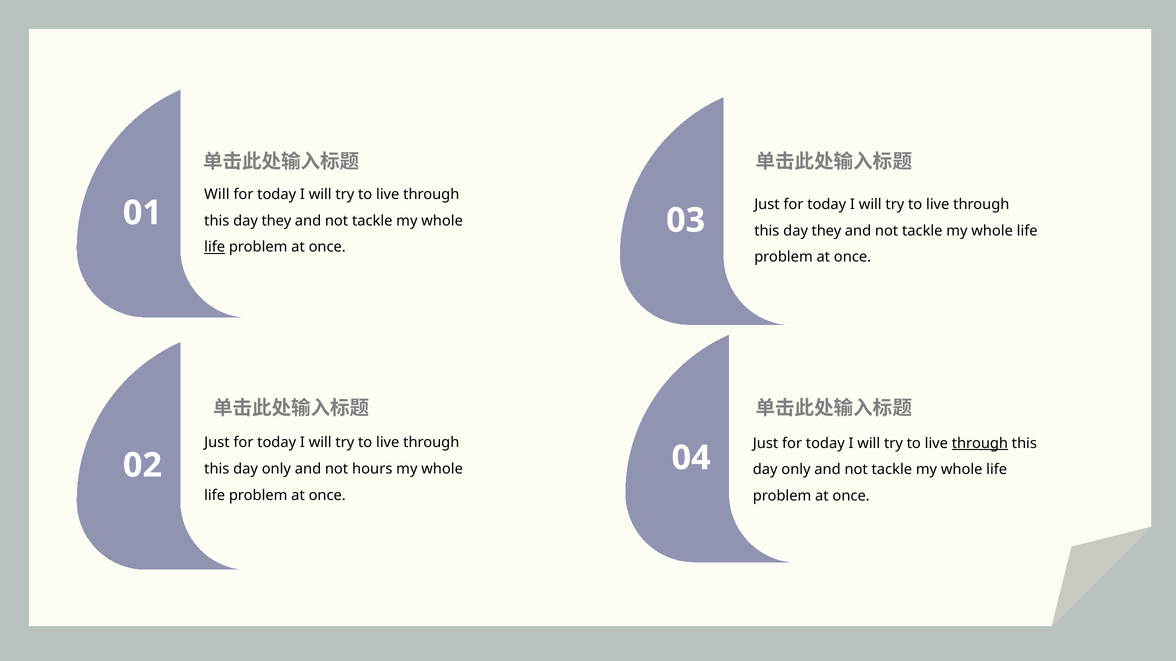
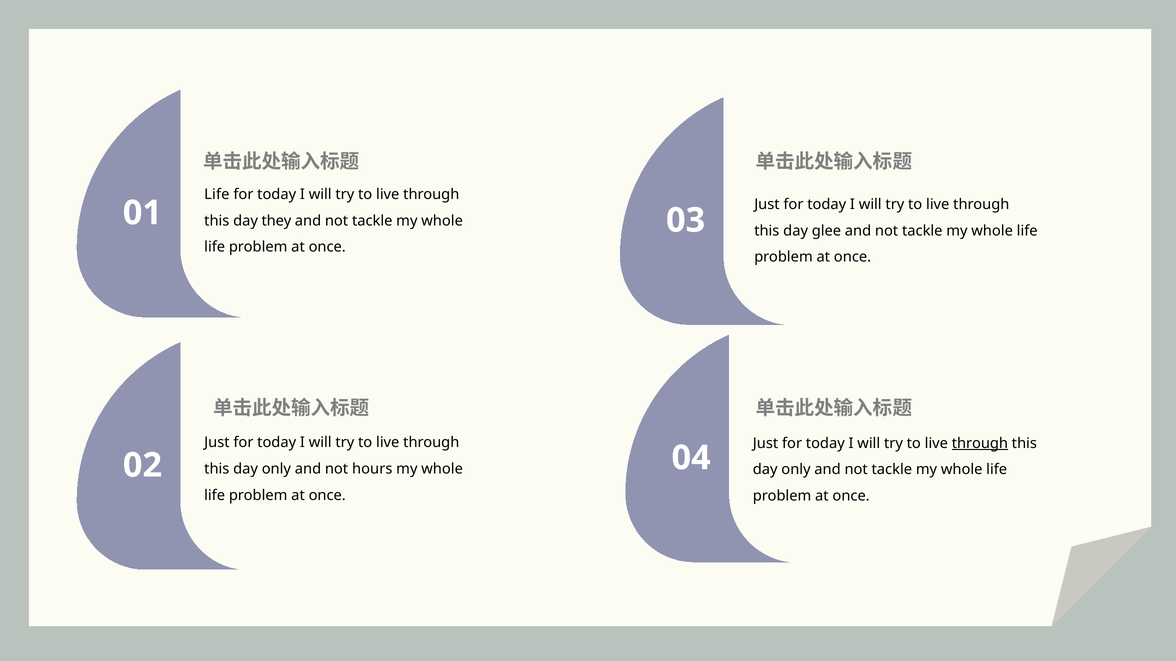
Will: Will -> Life (217, 194)
they: they -> glee (826, 231)
life underline: present -> none (215, 247)
